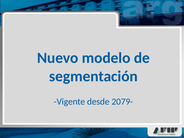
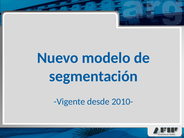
2079-: 2079- -> 2010- (122, 102)
